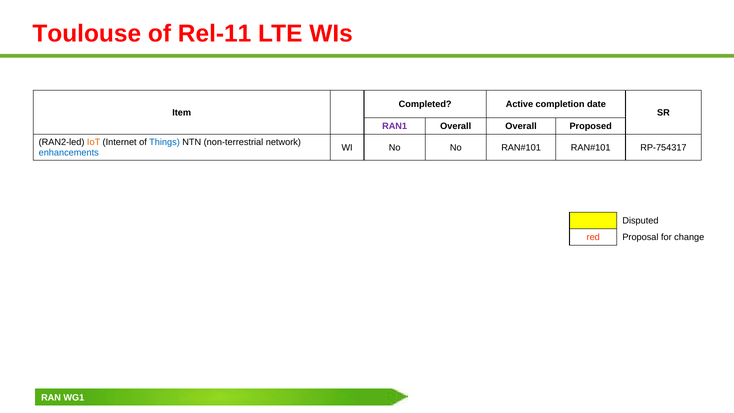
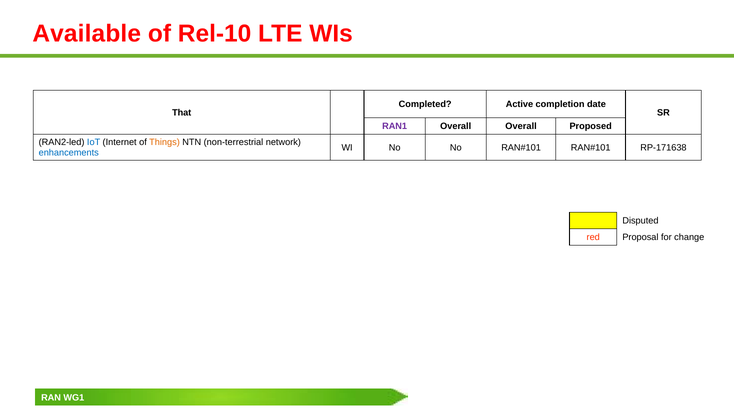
Toulouse: Toulouse -> Available (87, 34)
Rel-11: Rel-11 -> Rel-10 (215, 34)
Item: Item -> That (182, 113)
IoT colour: orange -> blue (94, 142)
Things colour: blue -> orange (165, 142)
RP-754317: RP-754317 -> RP-171638 (663, 148)
